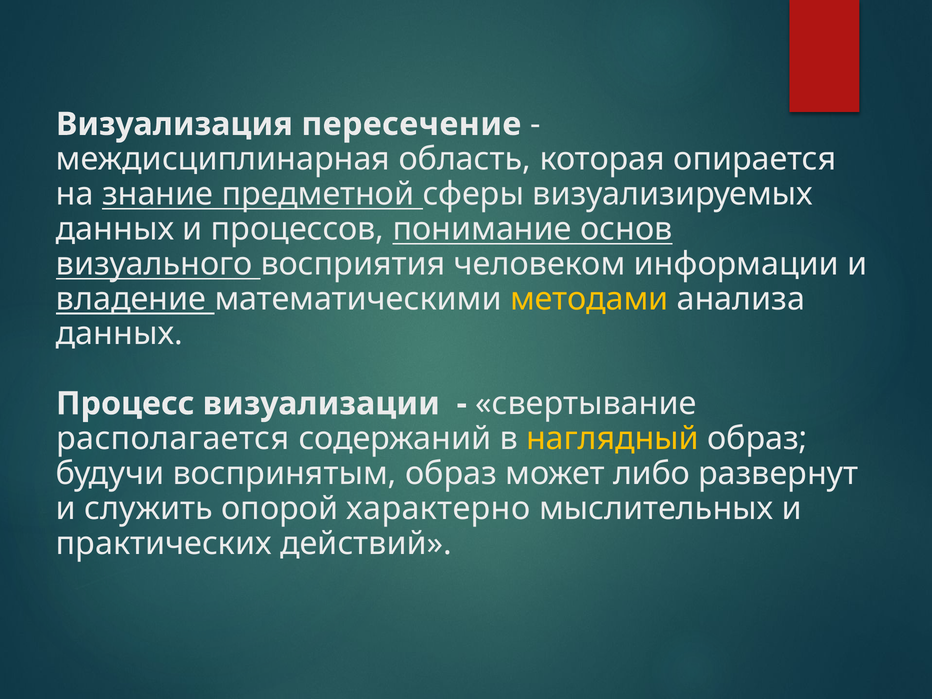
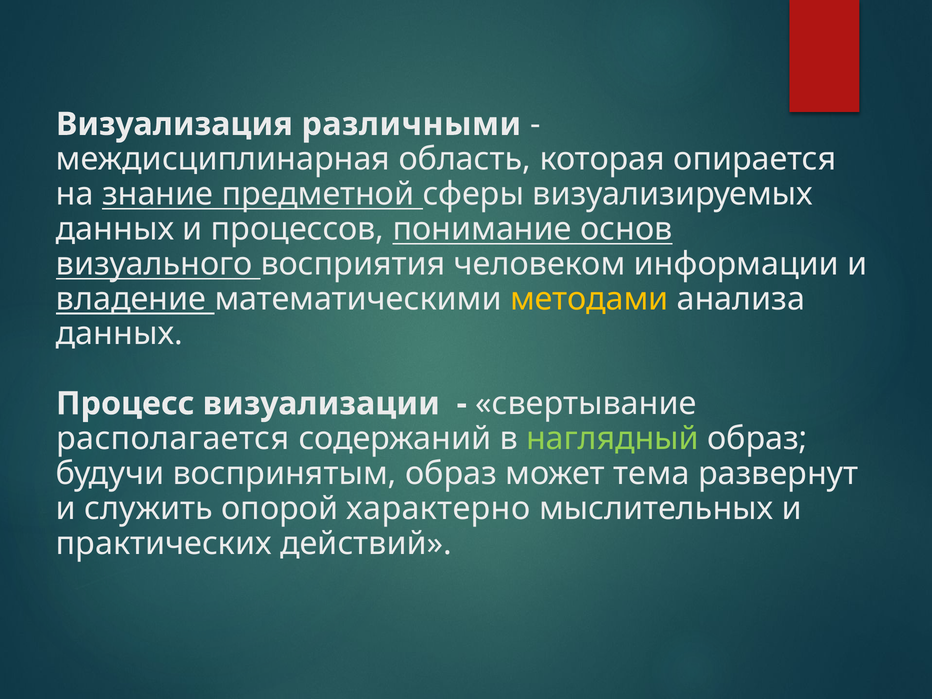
пересечение: пересечение -> различными (411, 124)
наглядный colour: yellow -> light green (613, 439)
либо: либо -> тема (651, 474)
